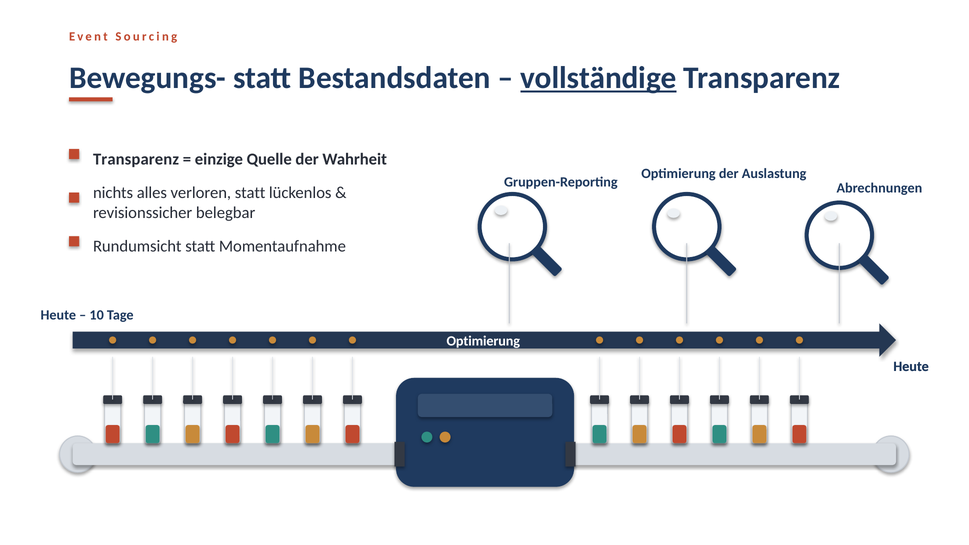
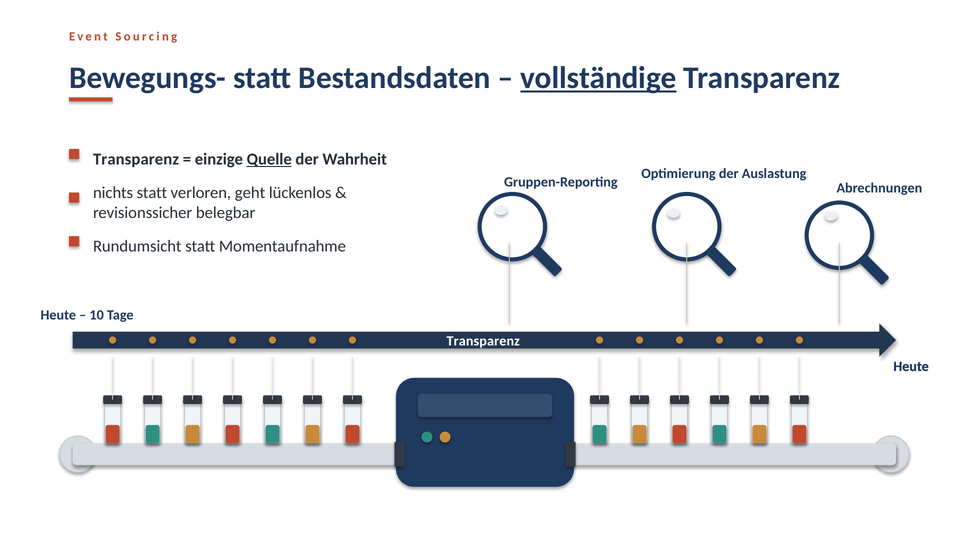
Quelle underline: none -> present (269, 159)
nichts alles: alles -> statt (152, 193)
verloren statt: statt -> geht (250, 193)
Optimierung: Optimierung -> Transparenz (483, 341)
